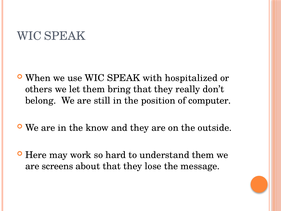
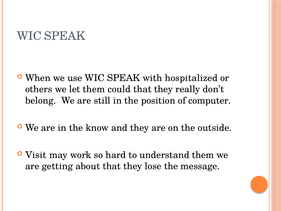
bring: bring -> could (119, 89)
Here: Here -> Visit (36, 155)
screens: screens -> getting (57, 166)
